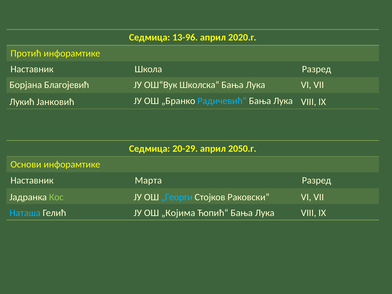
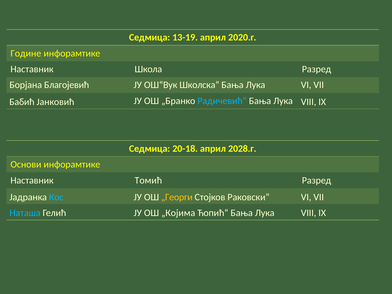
13-96: 13-96 -> 13-19 (185, 37)
Протић: Протић -> Године (26, 53)
Лукић: Лукић -> Бабић (22, 102)
20-29: 20-29 -> 20-18 (185, 149)
2050.г: 2050.г -> 2028.г (242, 149)
Марта: Марта -> Томић (148, 180)
Кос colour: light green -> light blue (56, 197)
„Георги colour: light blue -> yellow (177, 197)
